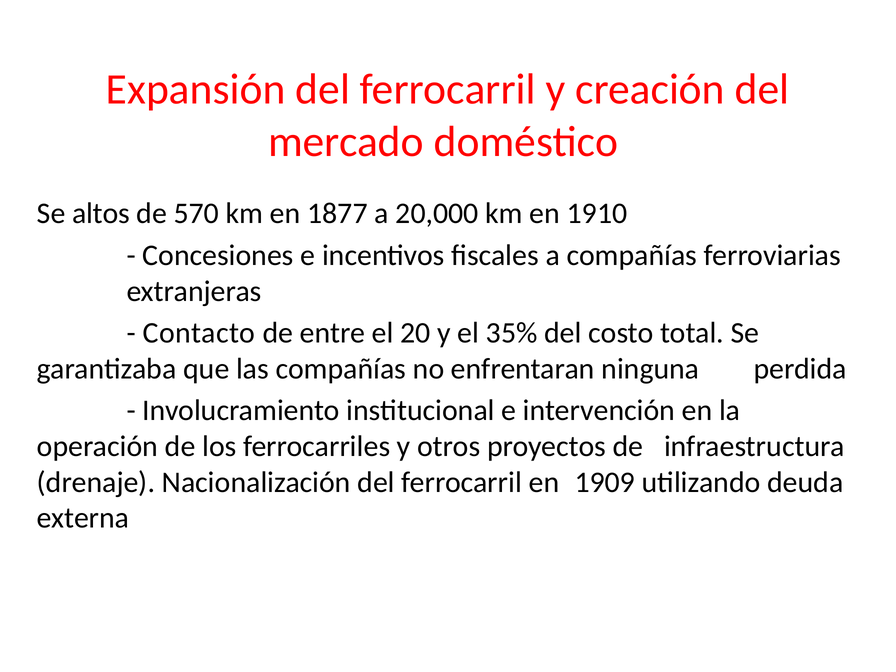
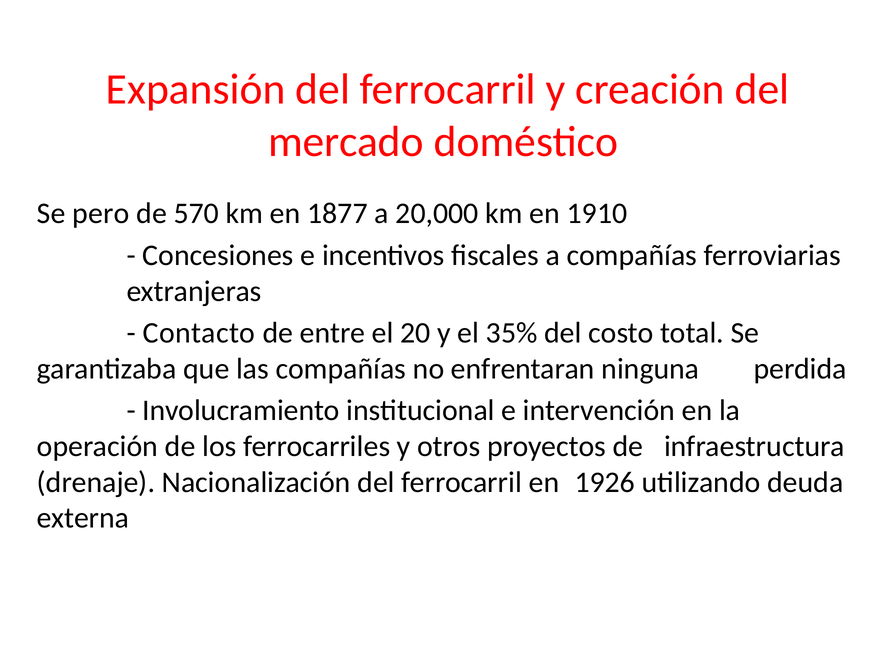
altos: altos -> pero (101, 214)
1909: 1909 -> 1926 (605, 482)
